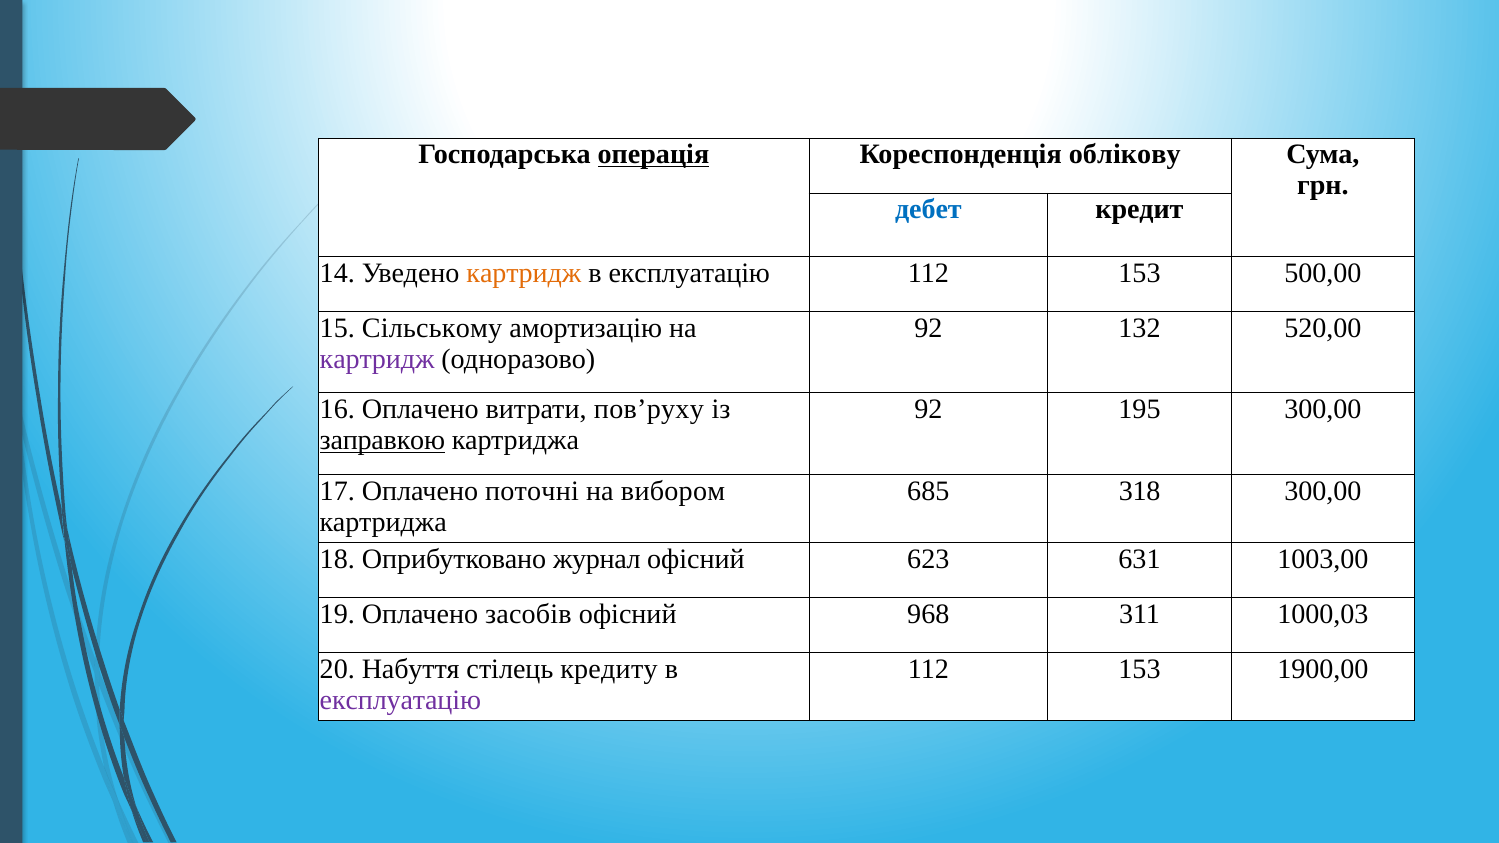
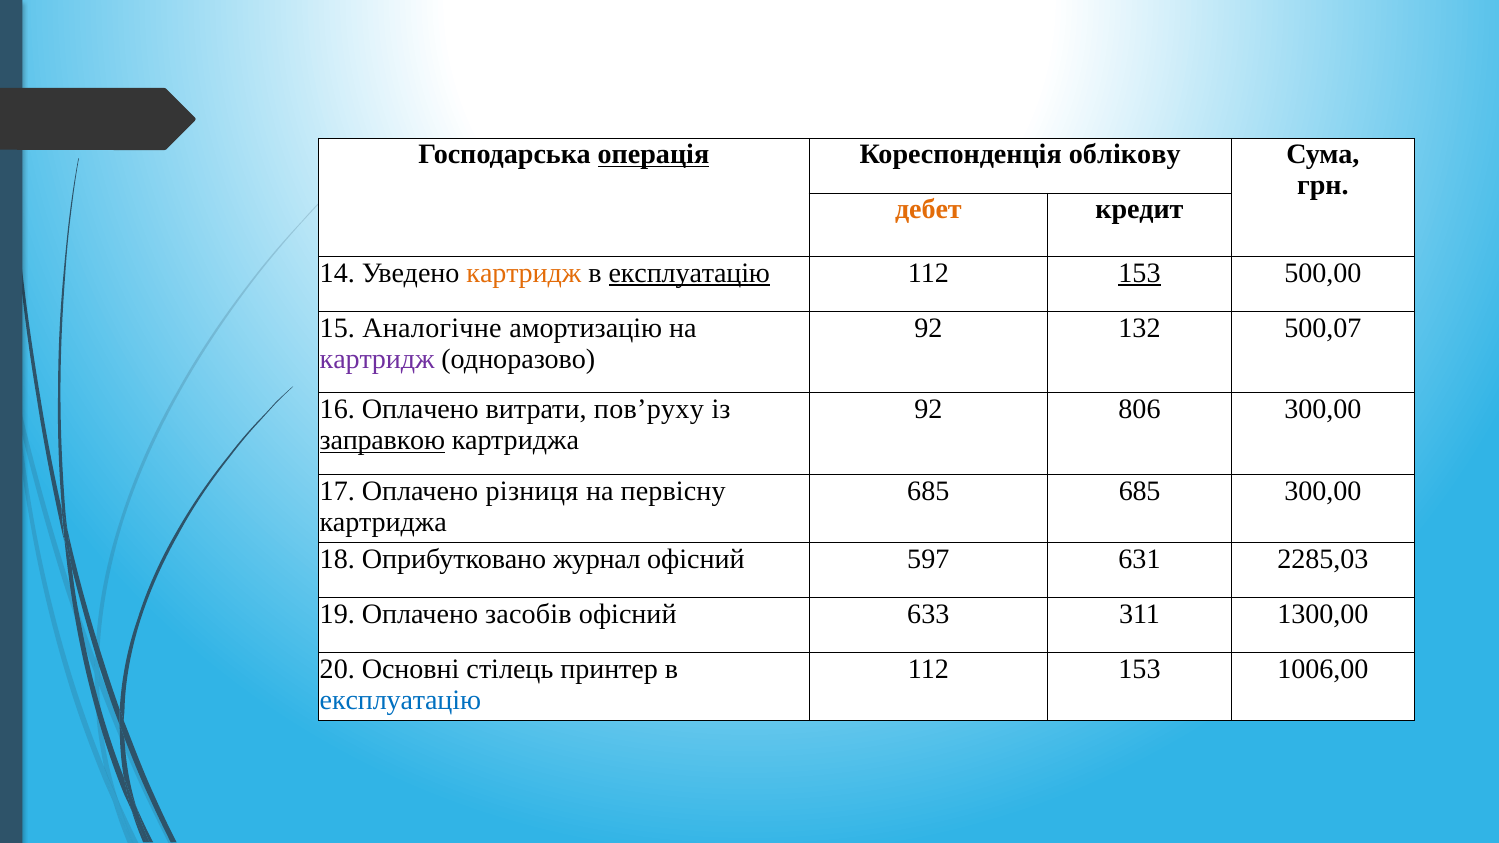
дебет colour: blue -> orange (928, 209)
експлуатацію underline: none -> present (689, 273)
153 underline: none -> present (1140, 273)
Сільському: Сільському -> Аналогічне (432, 328)
520,00: 520,00 -> 500,07 (1323, 328)
195: 195 -> 806 (1140, 409)
поточні: поточні -> різниця (532, 491)
вибором: вибором -> первісну (673, 491)
685 318: 318 -> 685 (1140, 491)
623: 623 -> 597 (928, 559)
1003,00: 1003,00 -> 2285,03 (1323, 559)
968: 968 -> 633 (928, 614)
1000,03: 1000,03 -> 1300,00 (1323, 614)
Набуття: Набуття -> Основні (411, 669)
кредиту: кредиту -> принтер (609, 669)
1900,00: 1900,00 -> 1006,00 (1323, 669)
експлуатацію colour: purple -> blue (400, 700)
